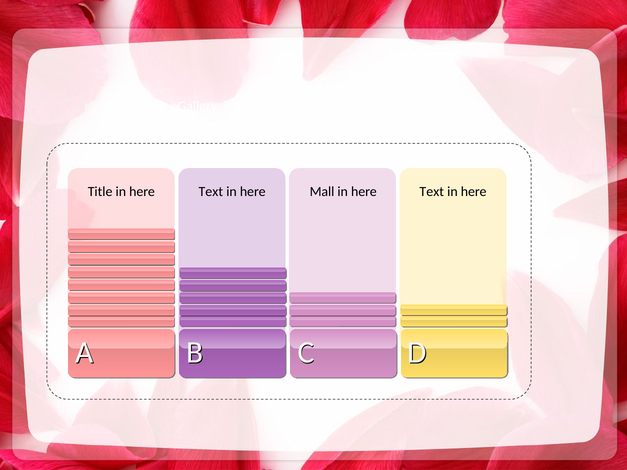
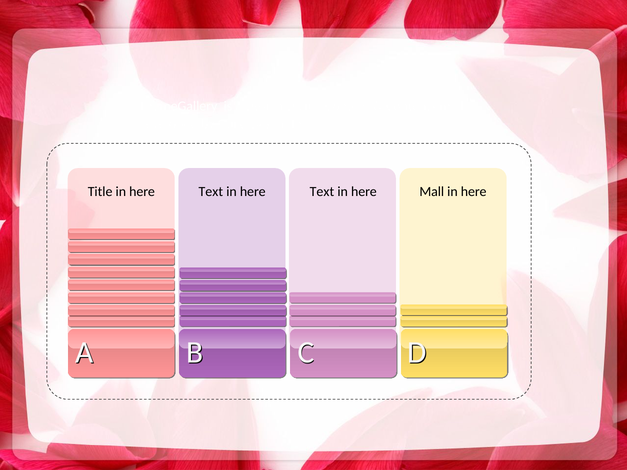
Mall: Mall -> Text (322, 192)
Text: Text -> Mall (432, 192)
